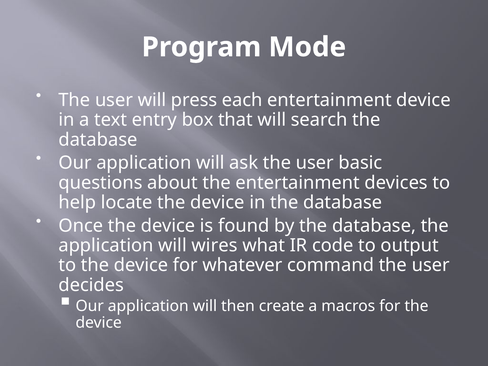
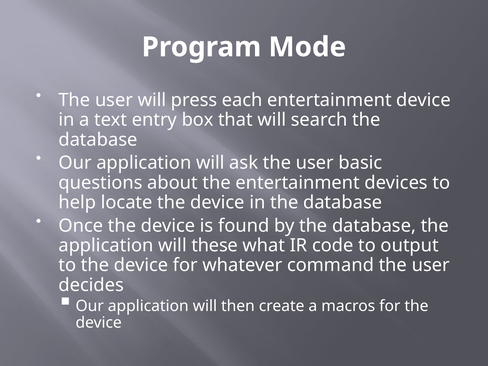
wires: wires -> these (215, 245)
